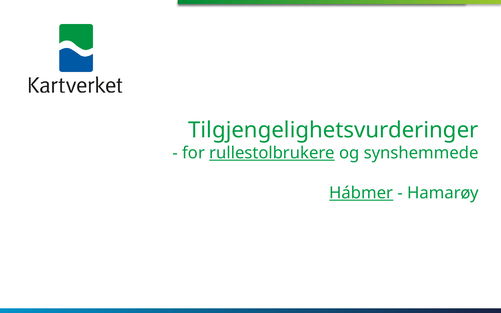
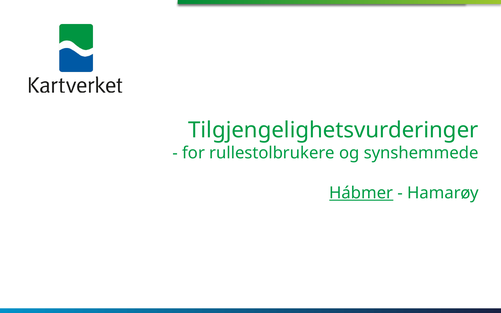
rullestolbrukere underline: present -> none (272, 153)
